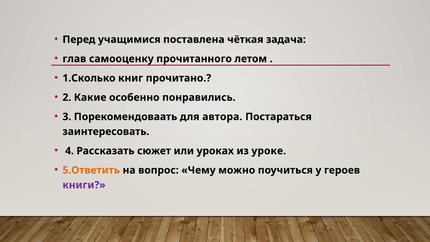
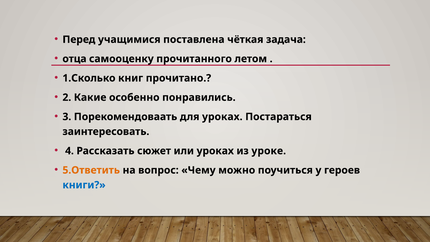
глав: глав -> отца (74, 59)
для автора: автора -> уроках (222, 117)
книги colour: purple -> blue (84, 185)
